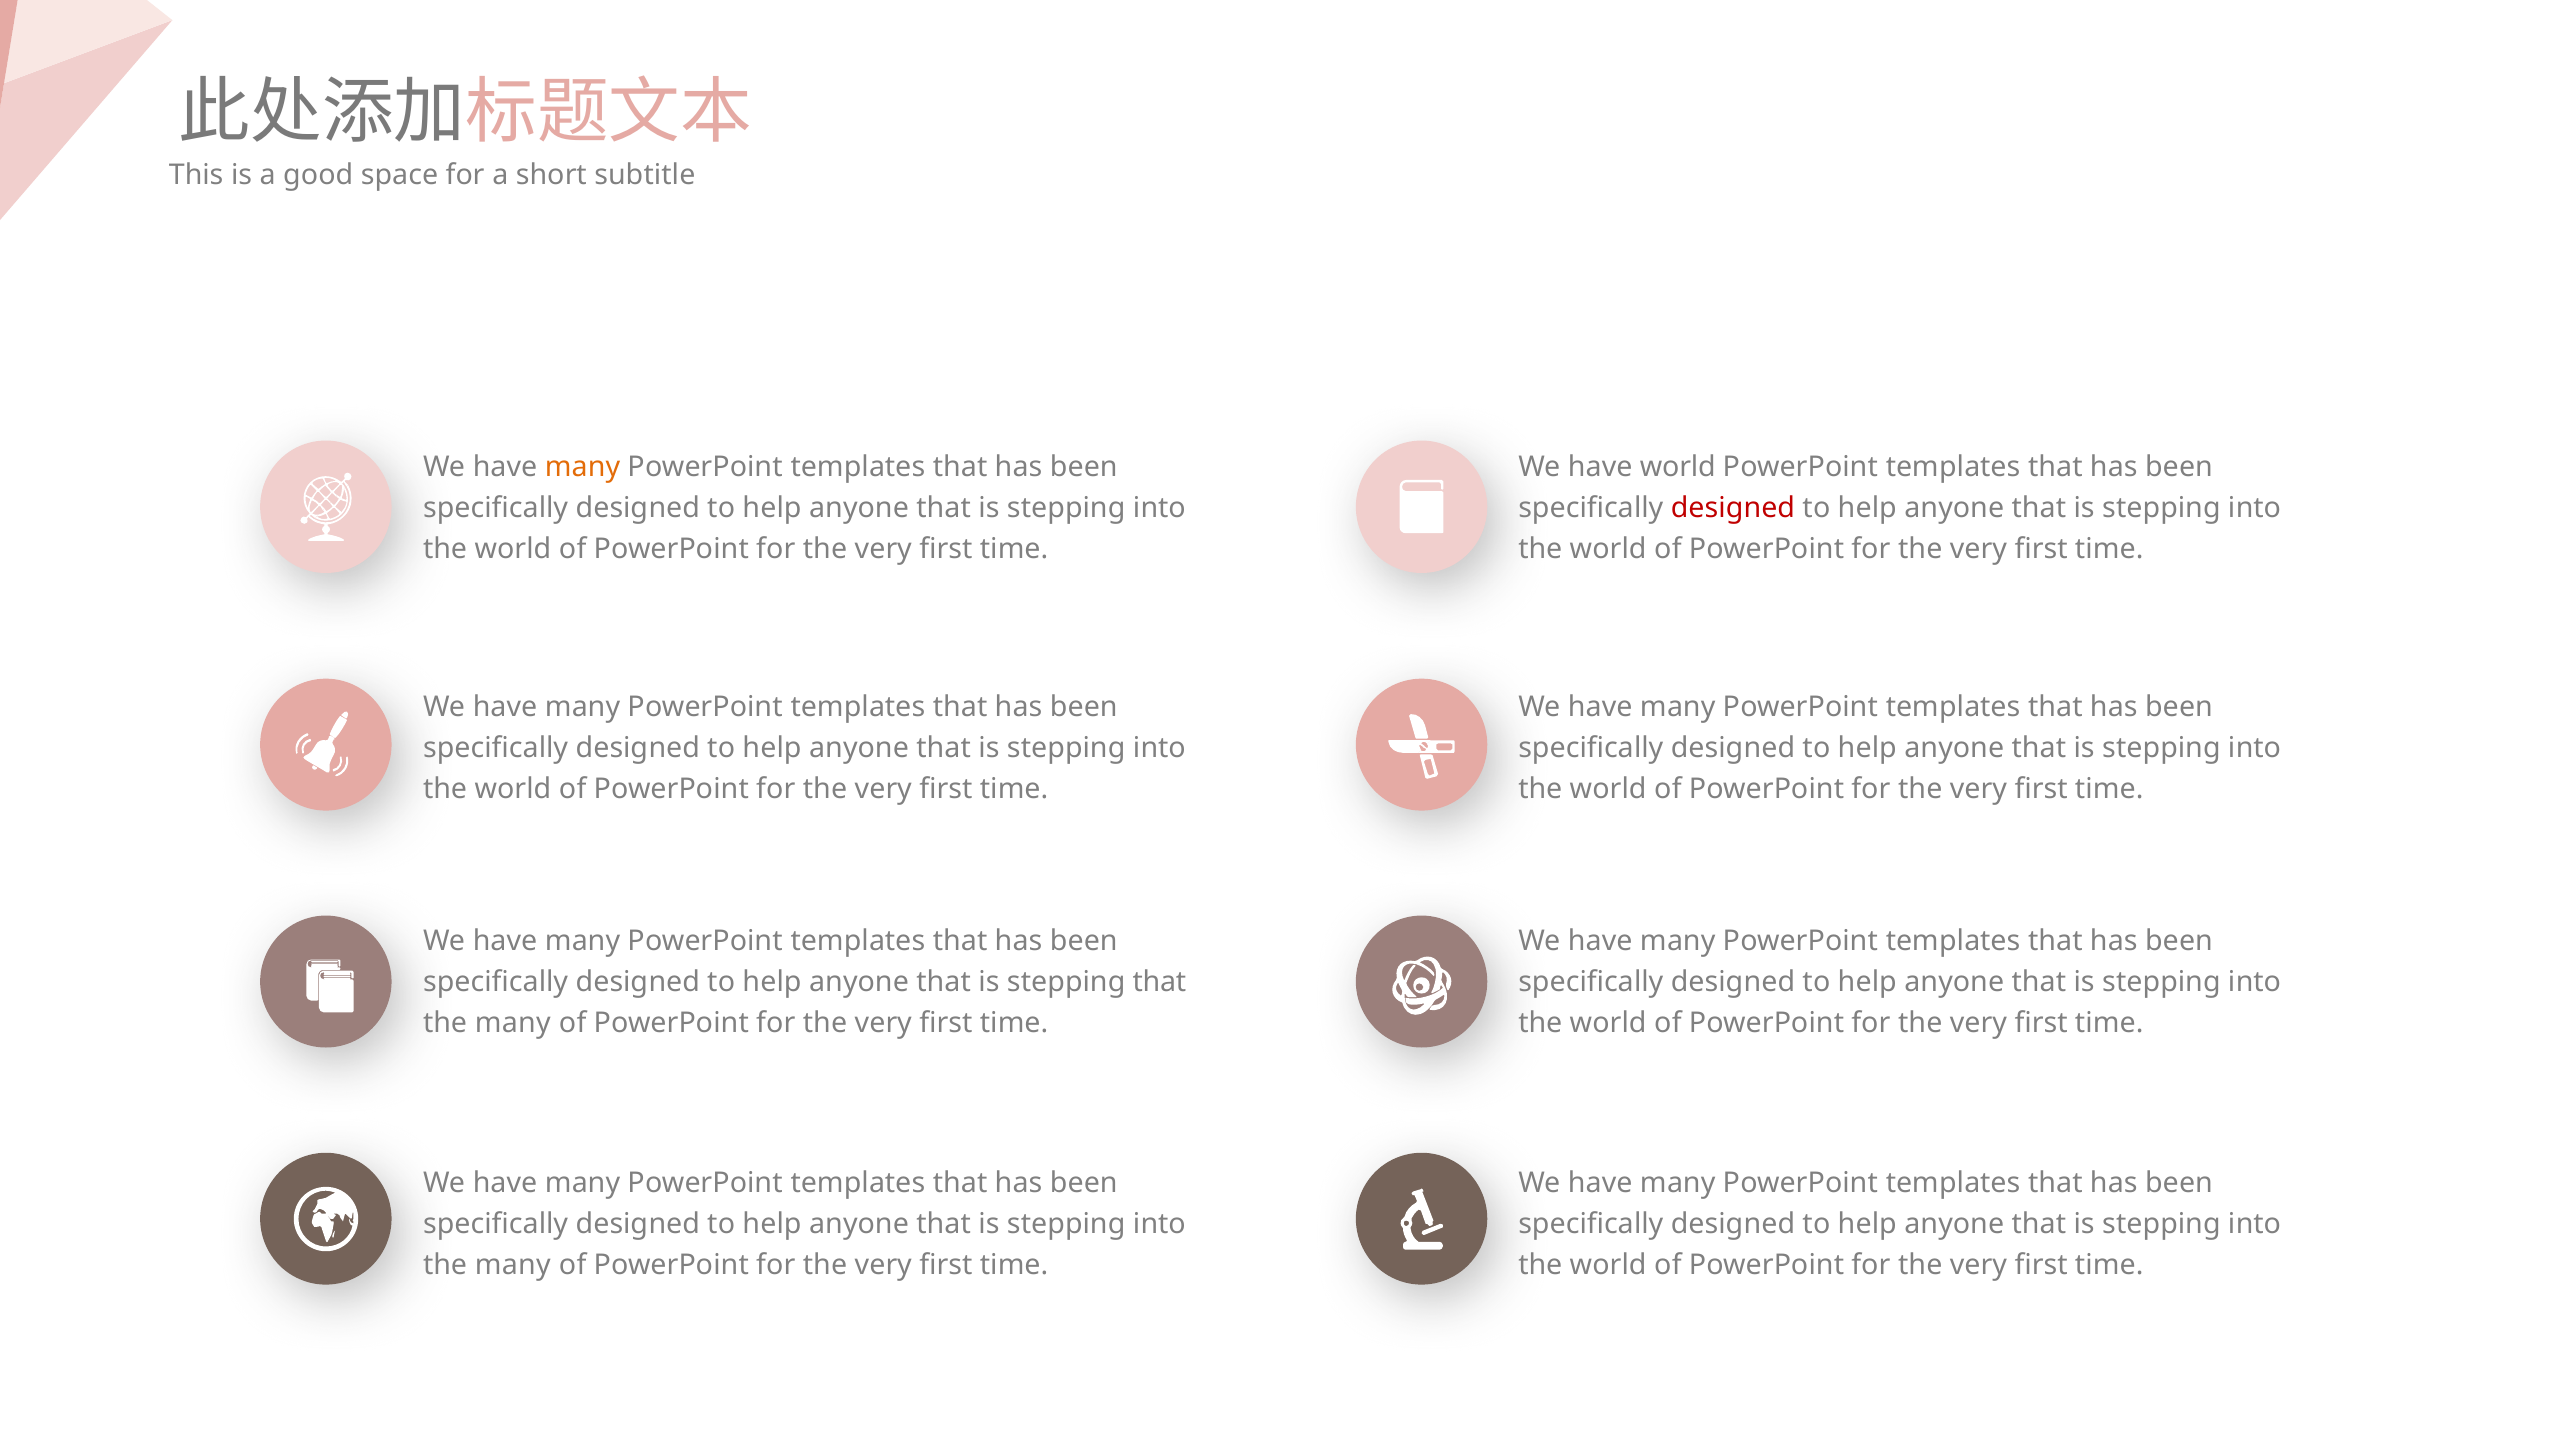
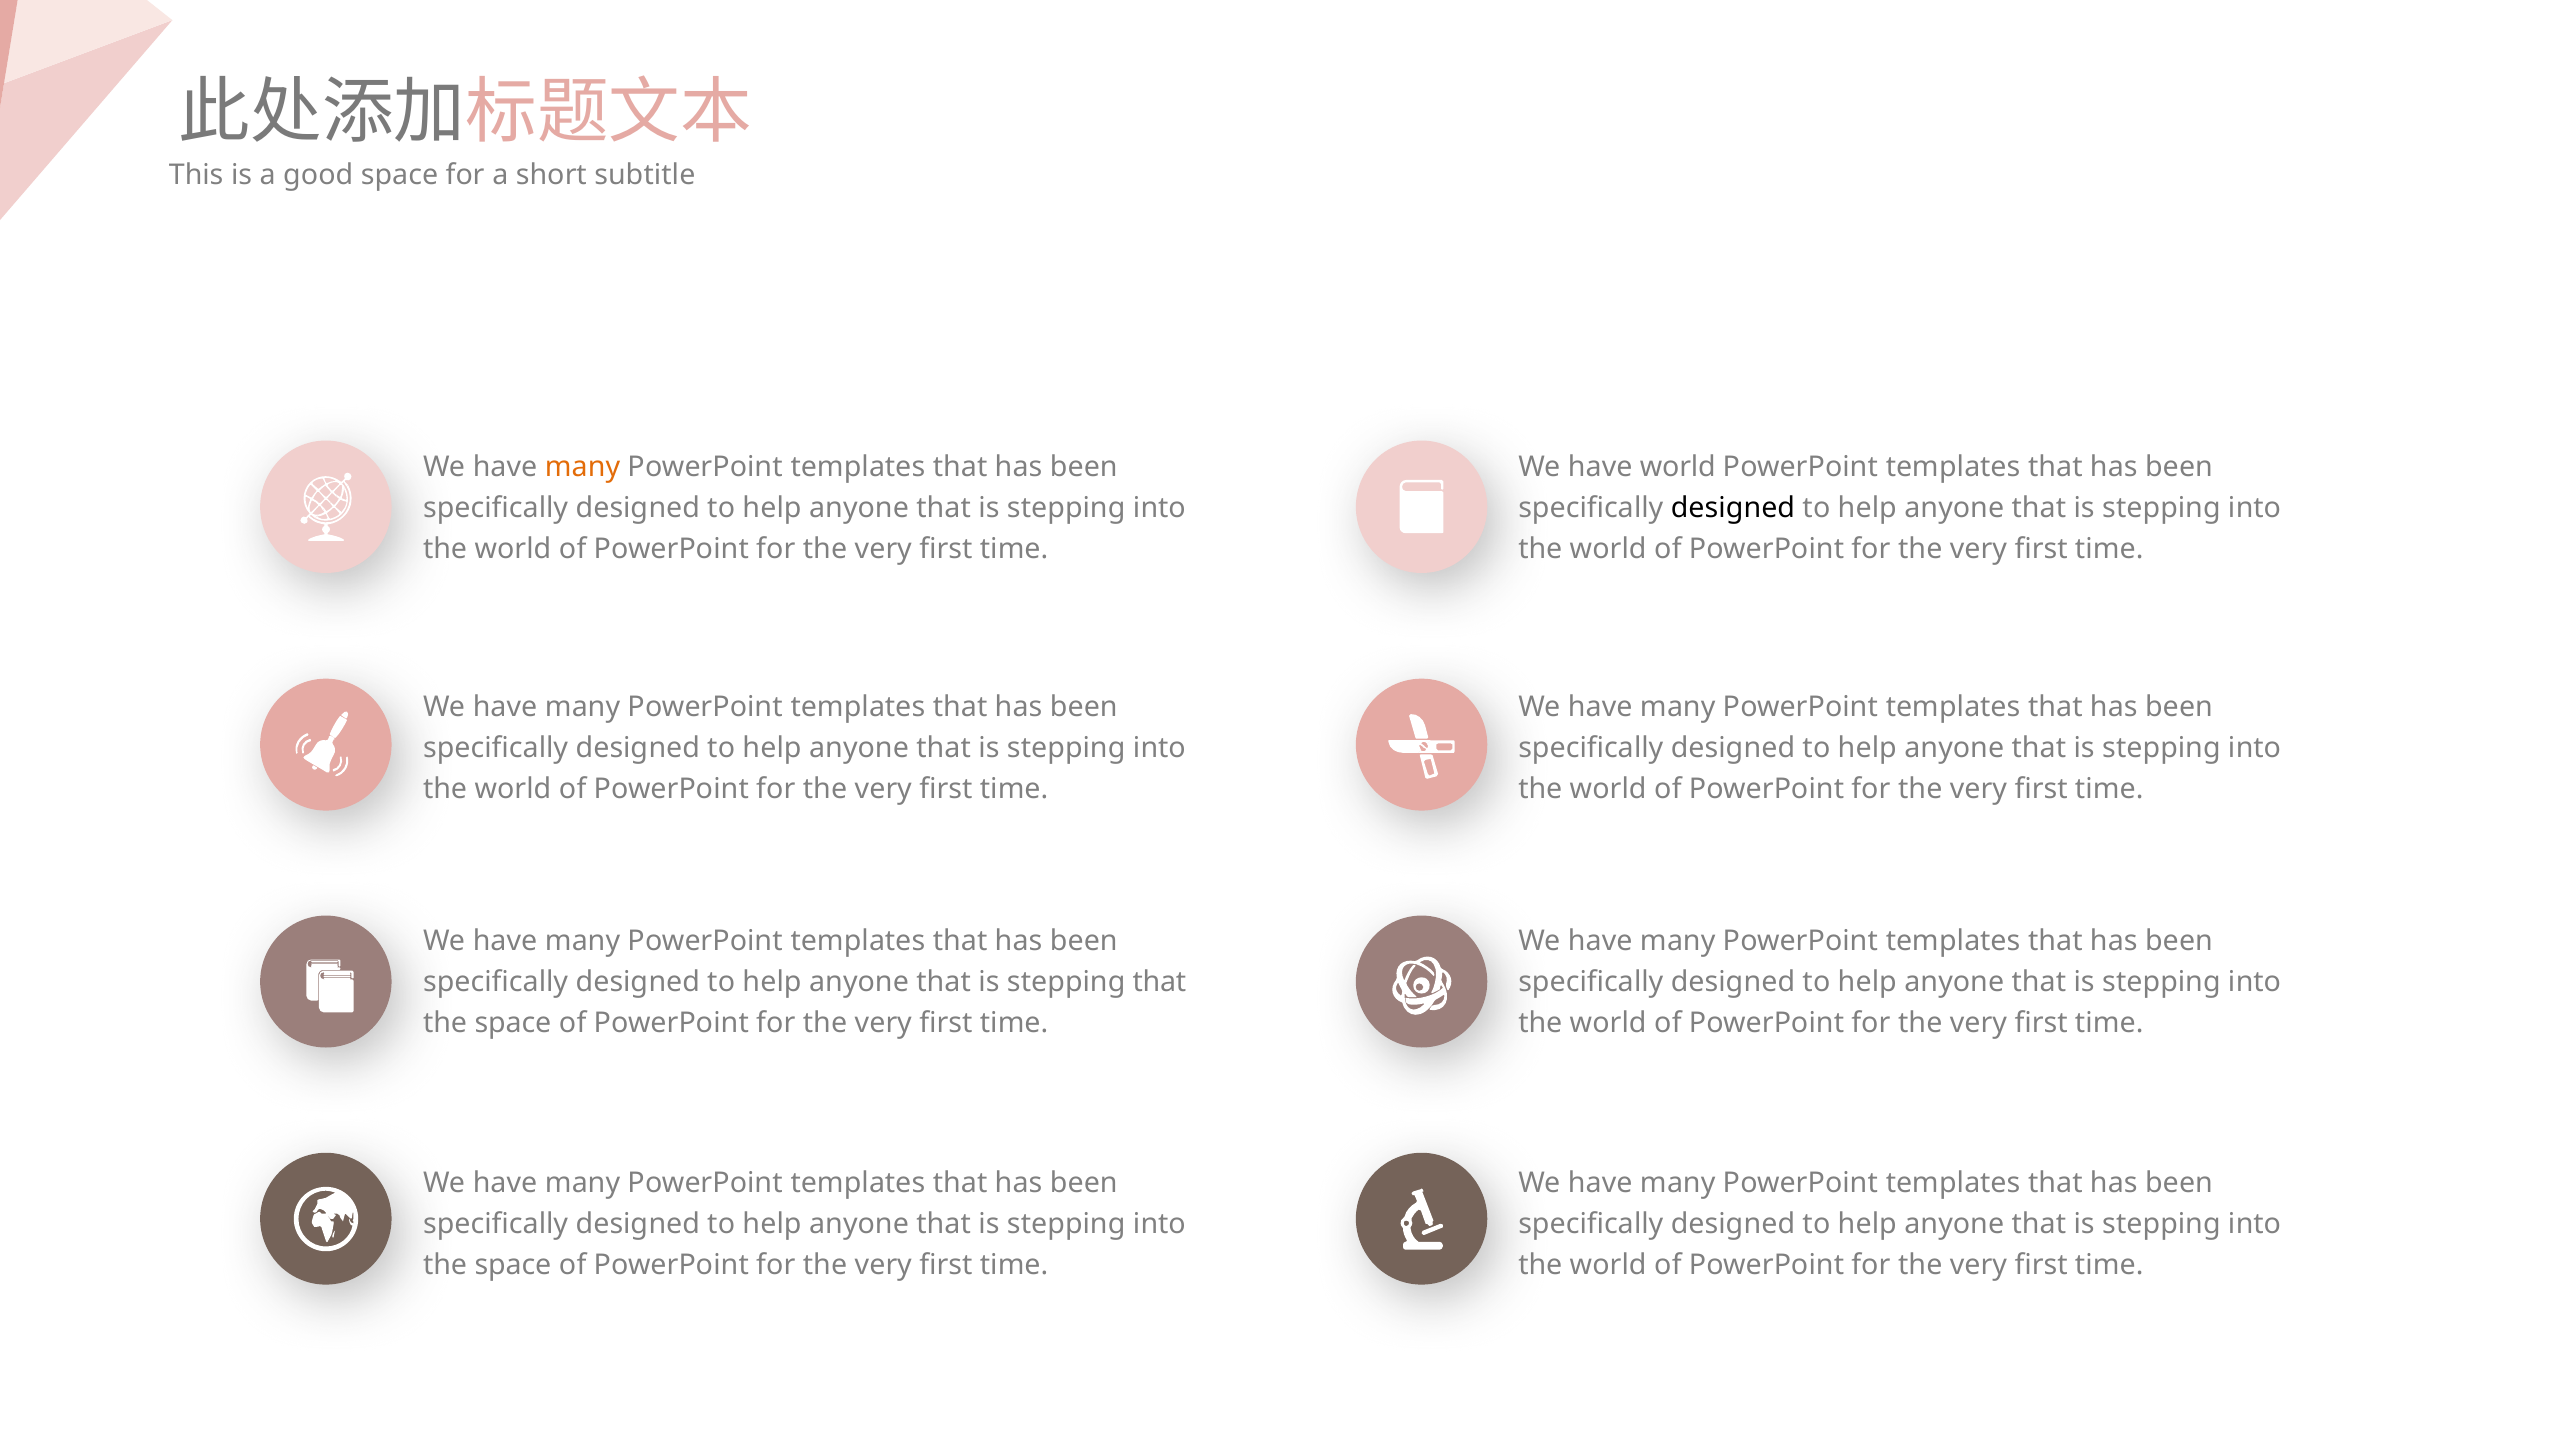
designed colour: red -> black (1733, 508)
many: many -> space (513, 1023)
many: many -> space (513, 1265)
